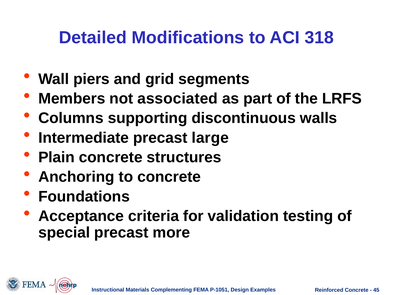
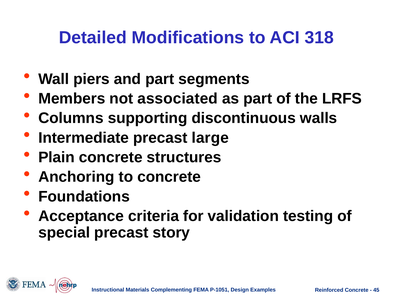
and grid: grid -> part (160, 79)
more: more -> story (171, 232)
